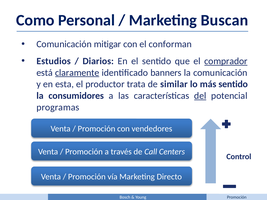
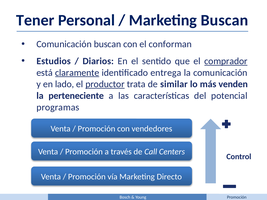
Como: Como -> Tener (35, 20)
Comunicación mitigar: mitigar -> buscan (108, 44)
banners: banners -> entrega (166, 73)
esta: esta -> lado (65, 84)
productor underline: none -> present (105, 84)
más sentido: sentido -> venden (233, 84)
consumidores: consumidores -> perteneciente (76, 96)
del underline: present -> none (200, 96)
